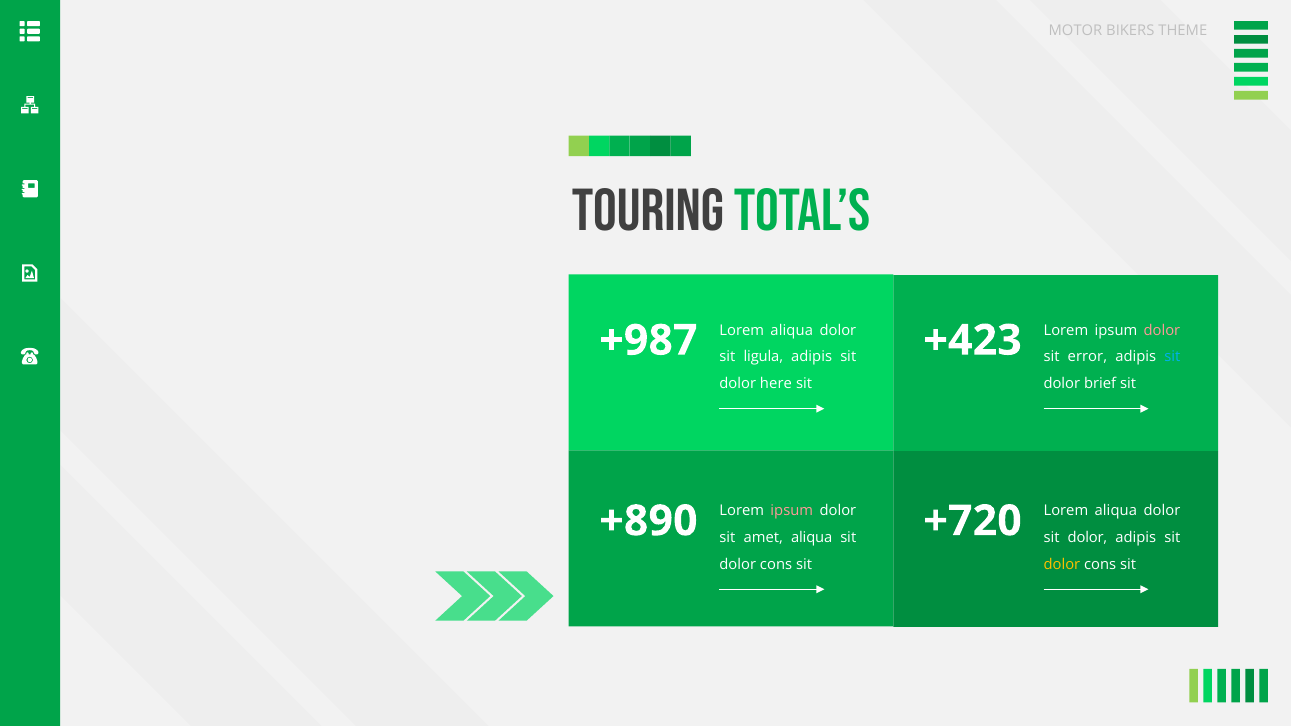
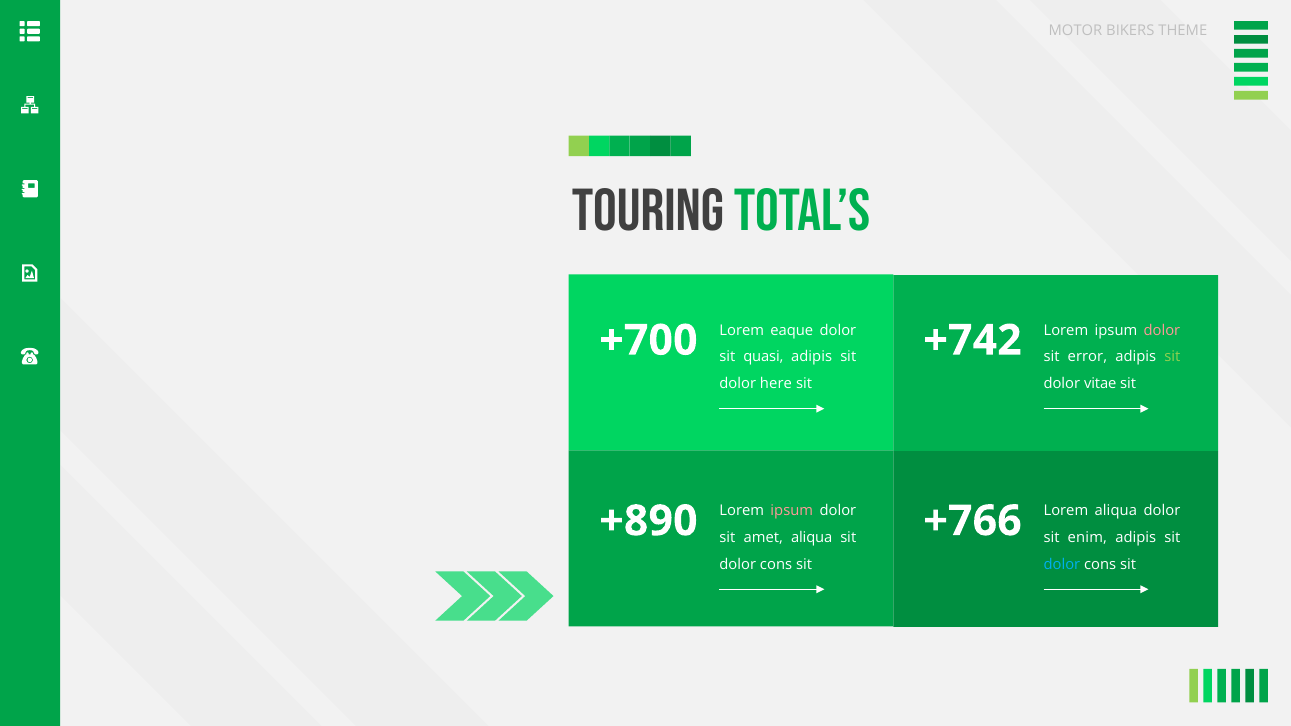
+987: +987 -> +700 (648, 341)
+423: +423 -> +742 (973, 341)
aliqua: aliqua -> eaque (792, 330)
ligula: ligula -> quasi (763, 357)
sit colour: light blue -> light green (1172, 357)
brief: brief -> vitae (1100, 384)
+720: +720 -> +766 (973, 521)
dolor: dolor -> enim (1087, 538)
dolor colour: yellow -> light blue (1062, 564)
